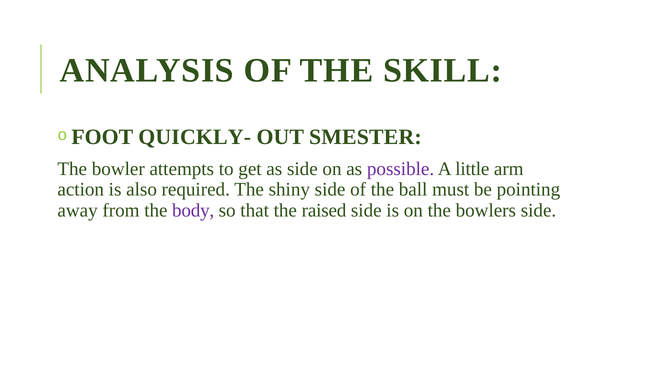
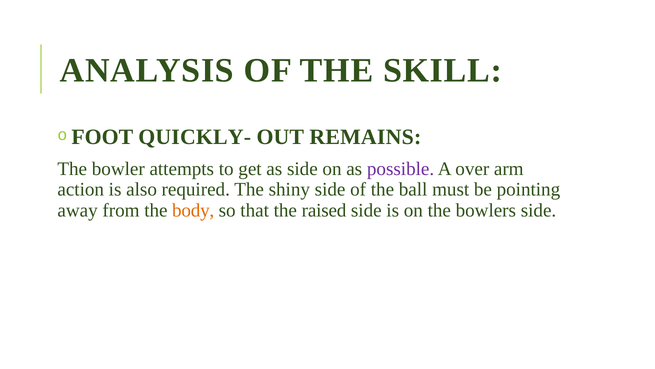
SMESTER: SMESTER -> REMAINS (365, 137)
little: little -> over (472, 169)
body colour: purple -> orange (193, 210)
